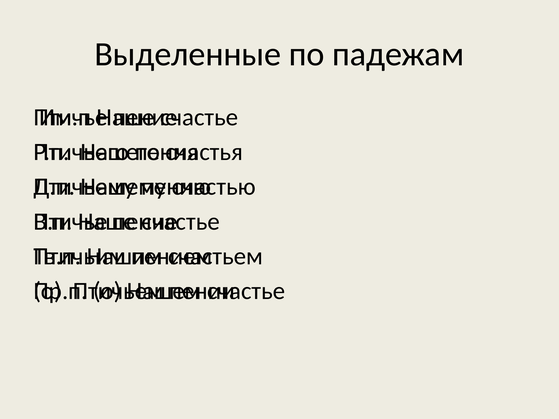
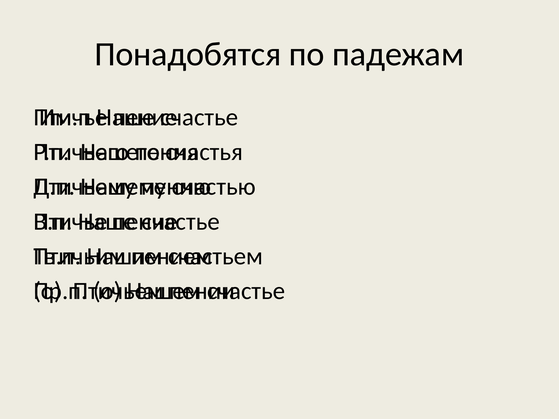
Выделенные: Выделенные -> Понадобятся (188, 54)
